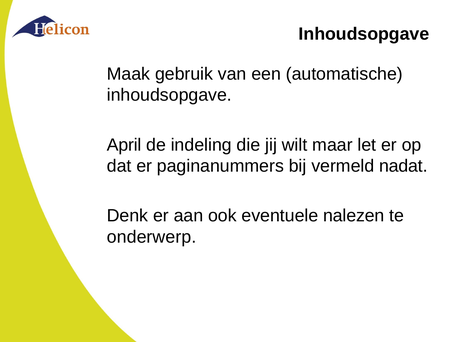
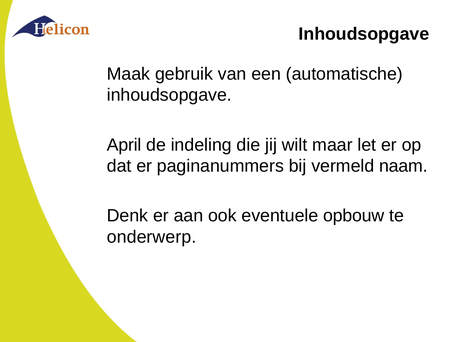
nadat: nadat -> naam (403, 166)
nalezen: nalezen -> opbouw (354, 216)
